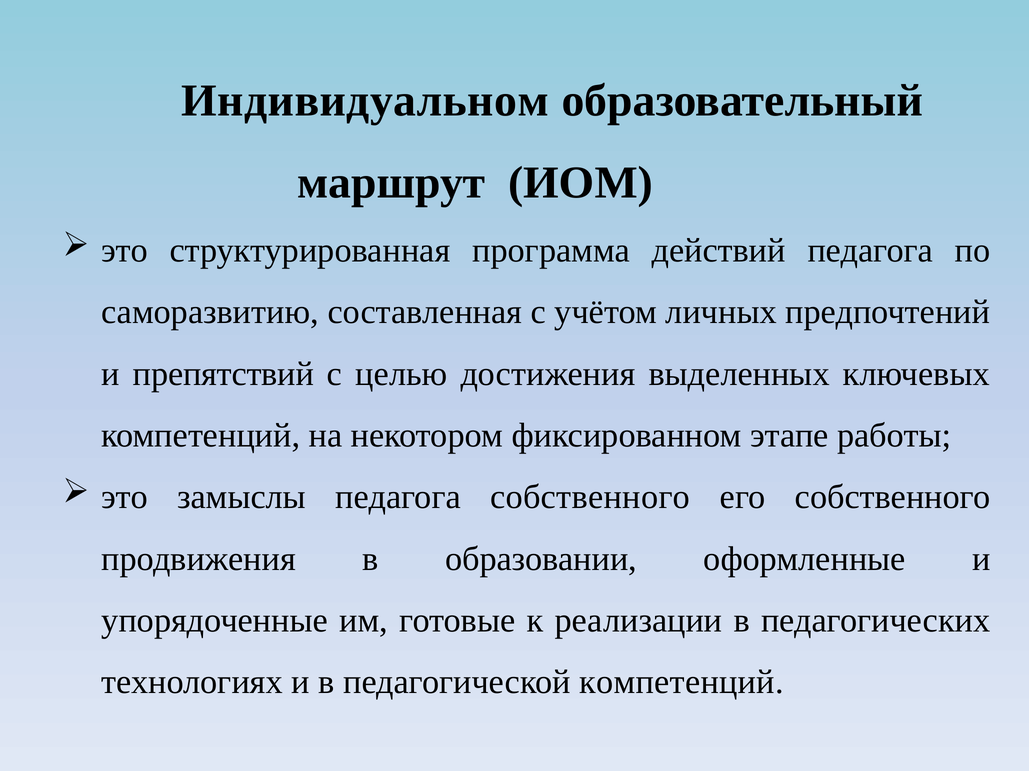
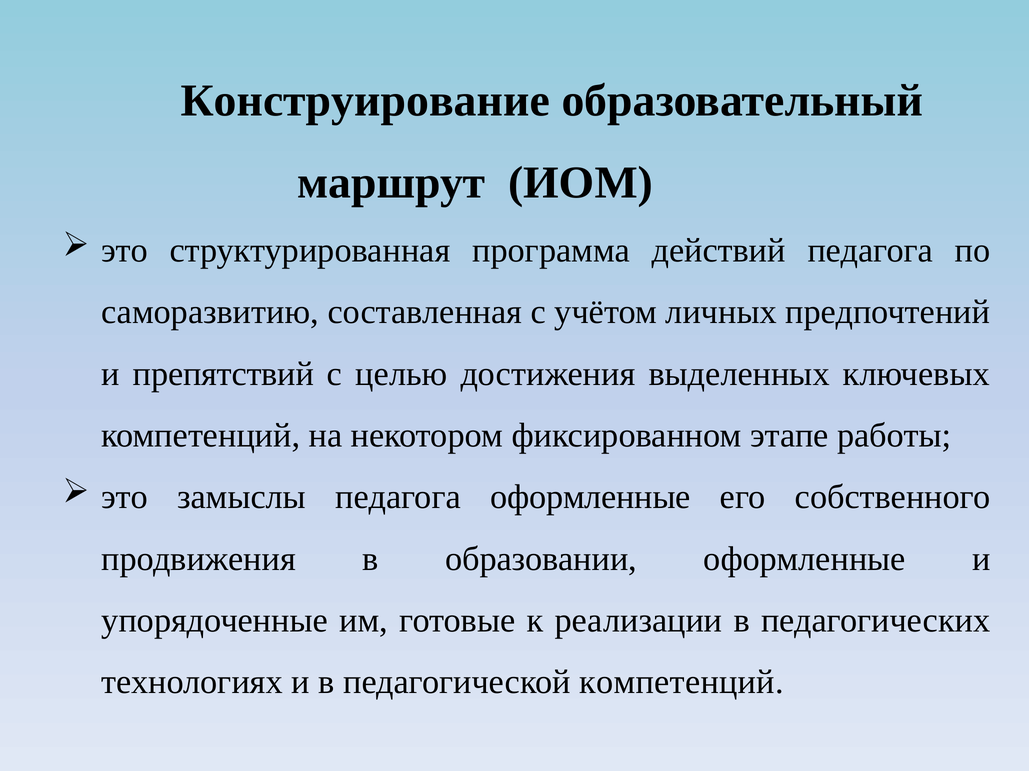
Индивидуальном: Индивидуальном -> Конструирование (365, 101)
педагога собственного: собственного -> оформленные (590, 498)
